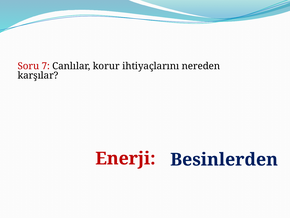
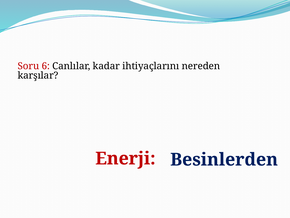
7: 7 -> 6 (46, 66)
korur: korur -> kadar (106, 66)
